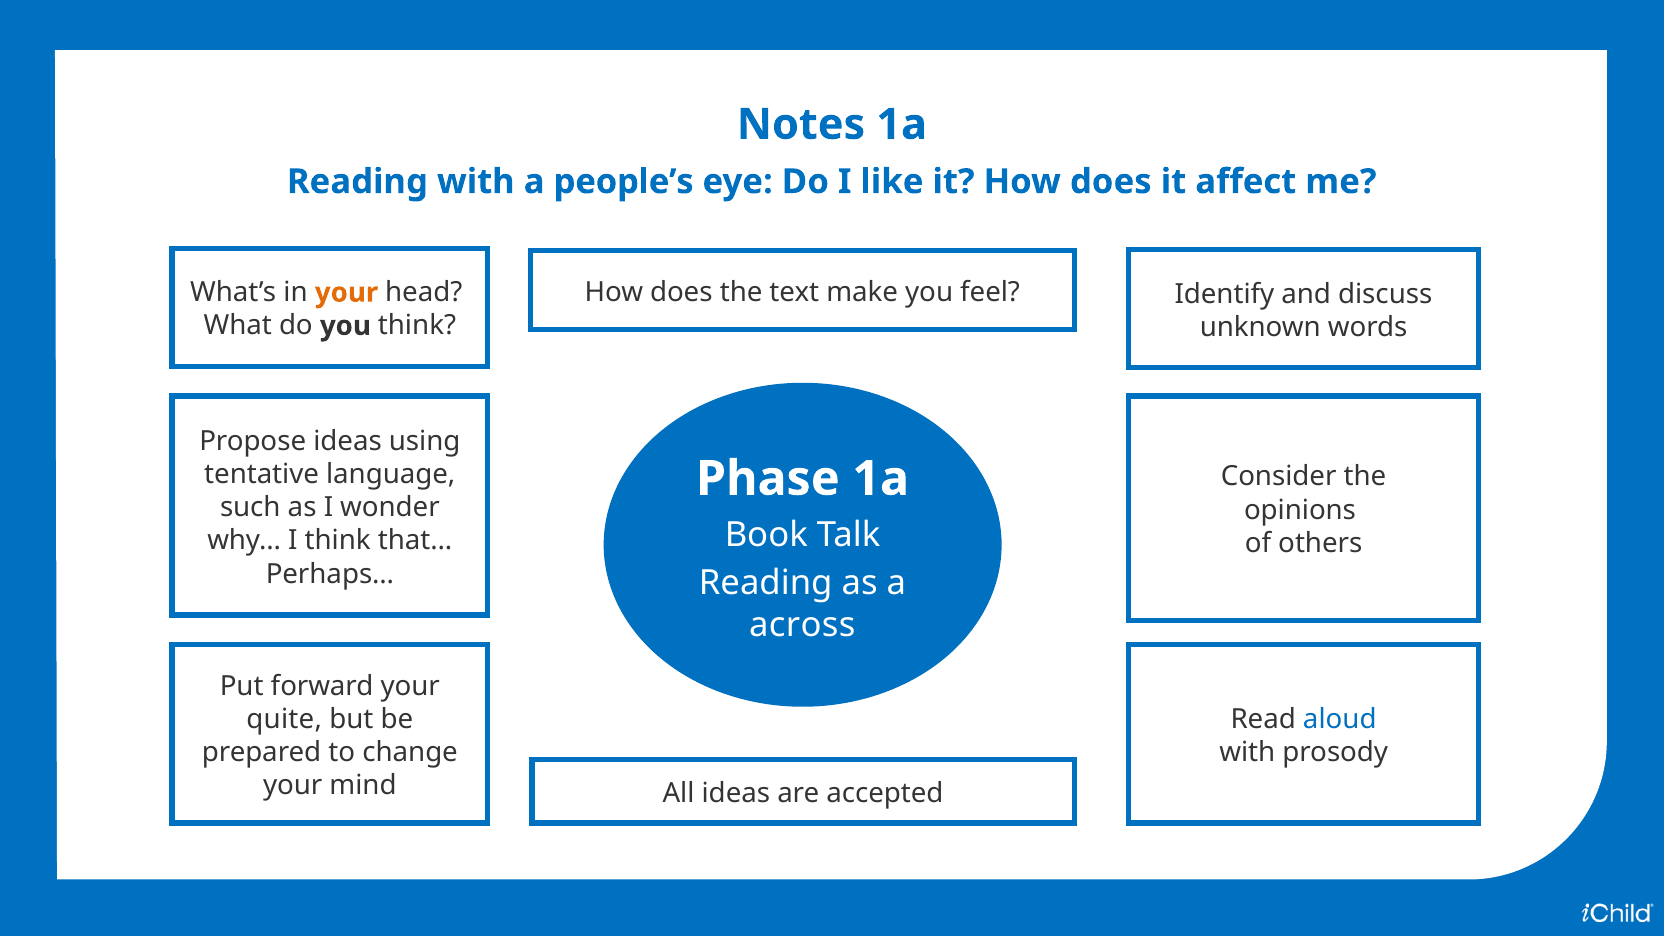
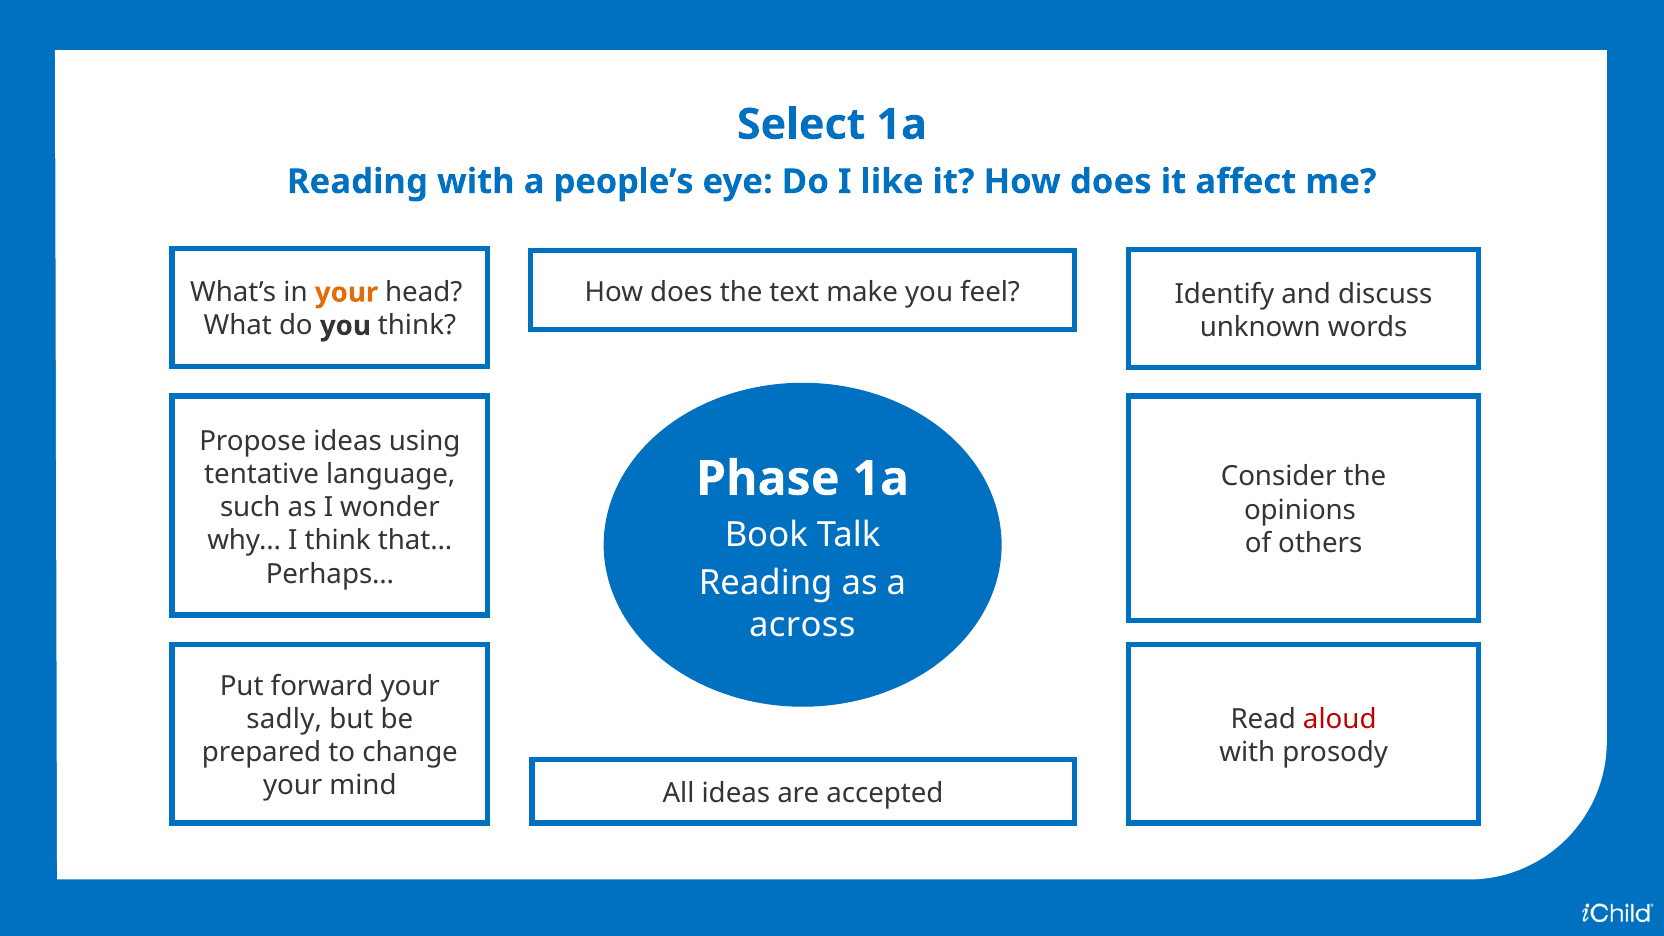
Notes: Notes -> Select (801, 125)
quite: quite -> sadly (284, 719)
aloud colour: blue -> red (1340, 719)
